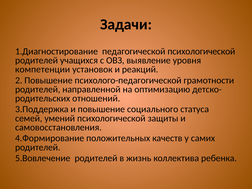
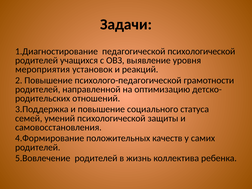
компетенции: компетенции -> мероприятия (43, 69)
